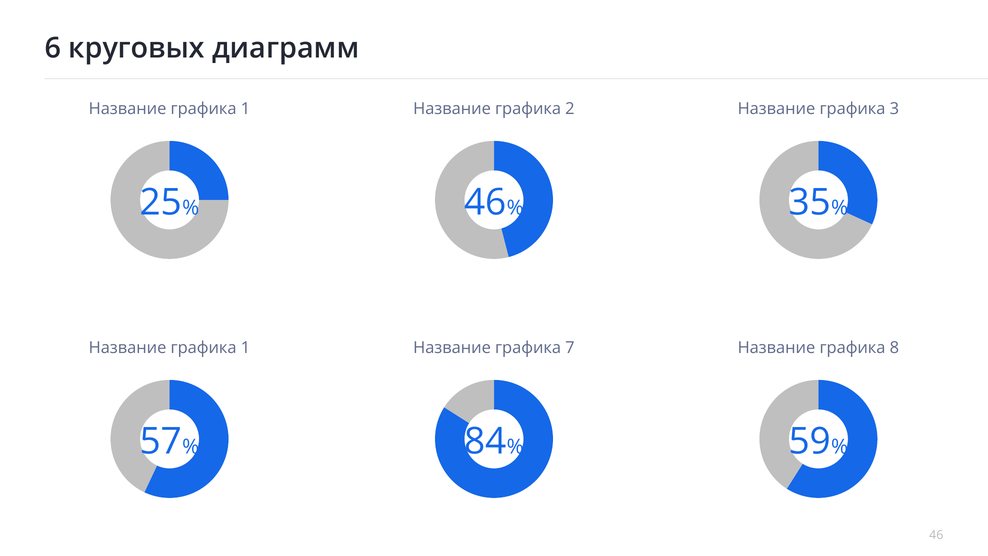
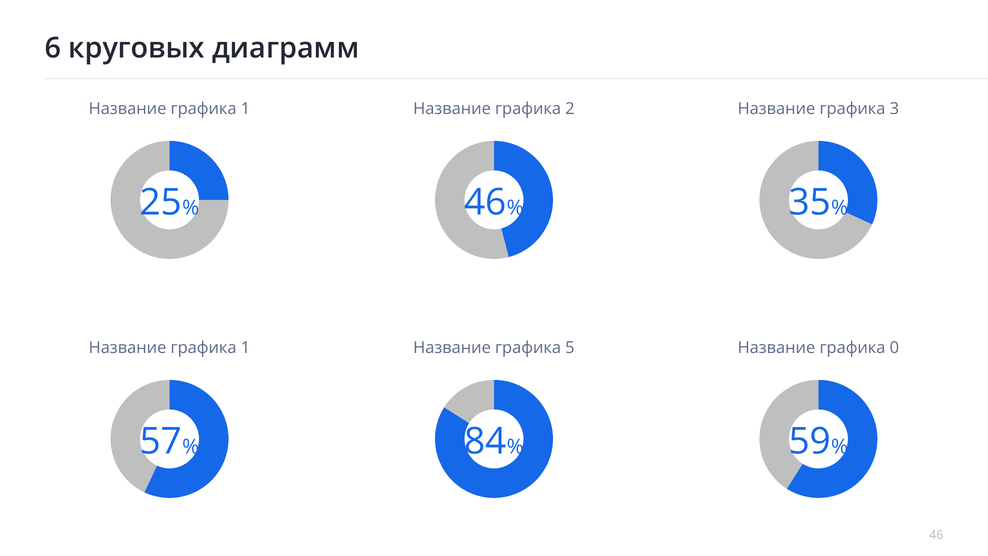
7: 7 -> 5 (570, 348)
8: 8 -> 0 (894, 348)
